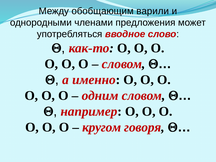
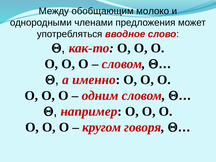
варили: варили -> молоко (153, 11)
